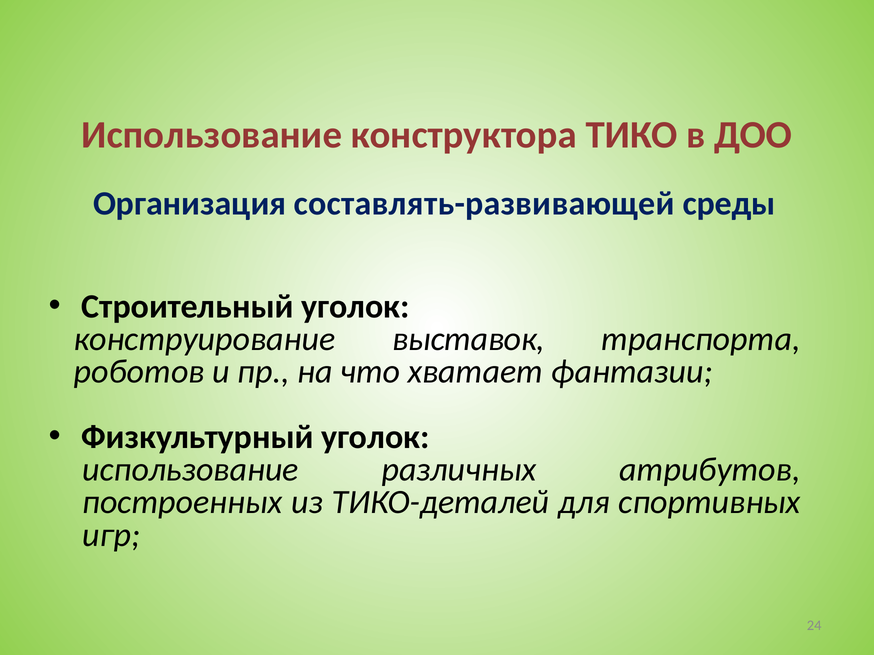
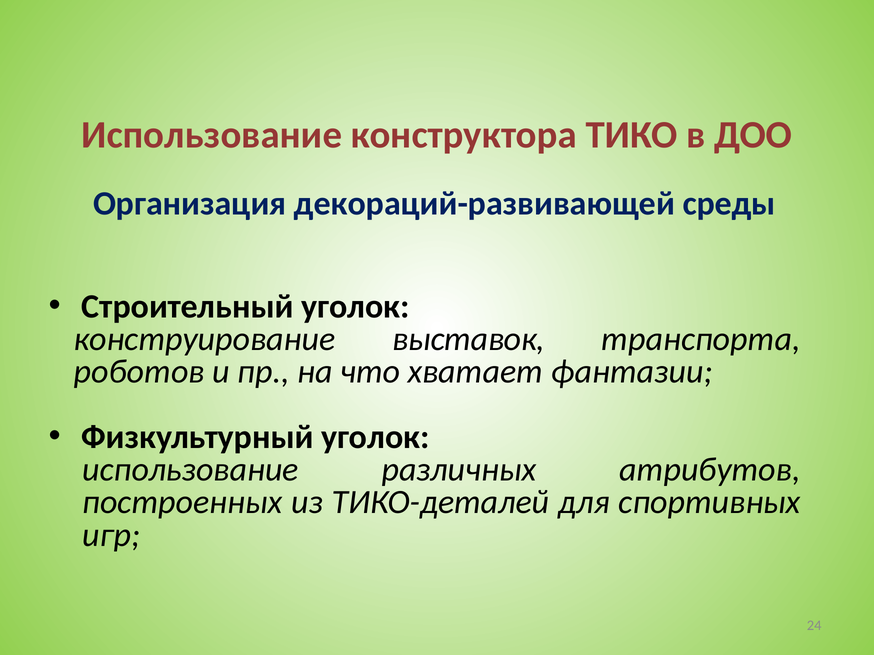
составлять-развивающей: составлять-развивающей -> декораций-развивающей (484, 204)
